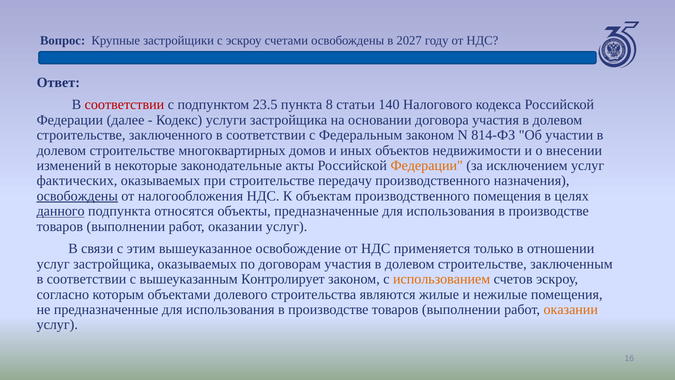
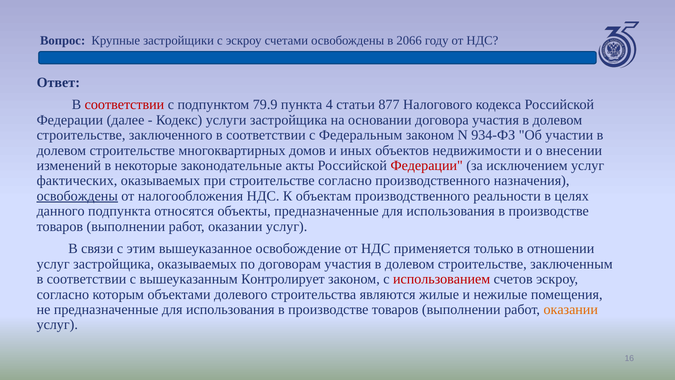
2027: 2027 -> 2066 (409, 41)
23.5: 23.5 -> 79.9 (265, 105)
8: 8 -> 4 (329, 105)
140: 140 -> 877 (389, 105)
814-ФЗ: 814-ФЗ -> 934-ФЗ (493, 135)
Федерации colour: orange -> red (427, 165)
строительстве передачу: передачу -> согласно (345, 181)
производственного помещения: помещения -> реальности (507, 196)
данного underline: present -> none (61, 211)
использованием colour: orange -> red (442, 279)
